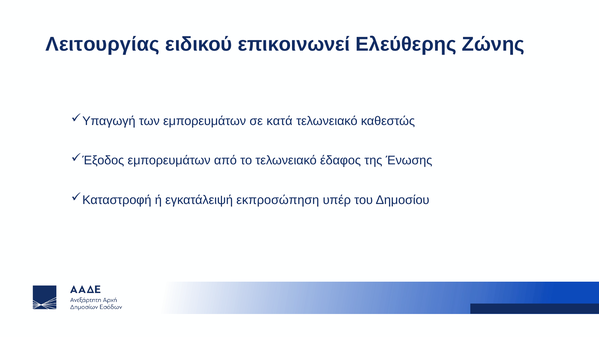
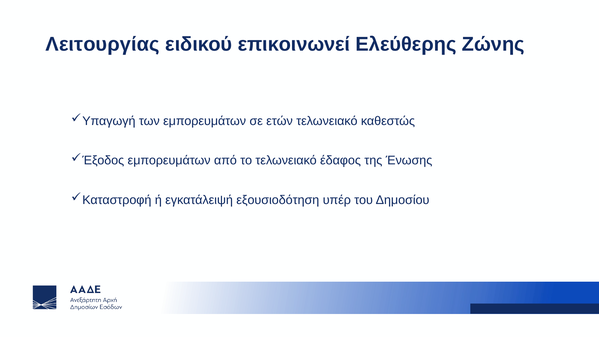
κατά: κατά -> ετών (280, 121)
εκπροσώπηση: εκπροσώπηση -> εξουσιοδότηση (278, 200)
